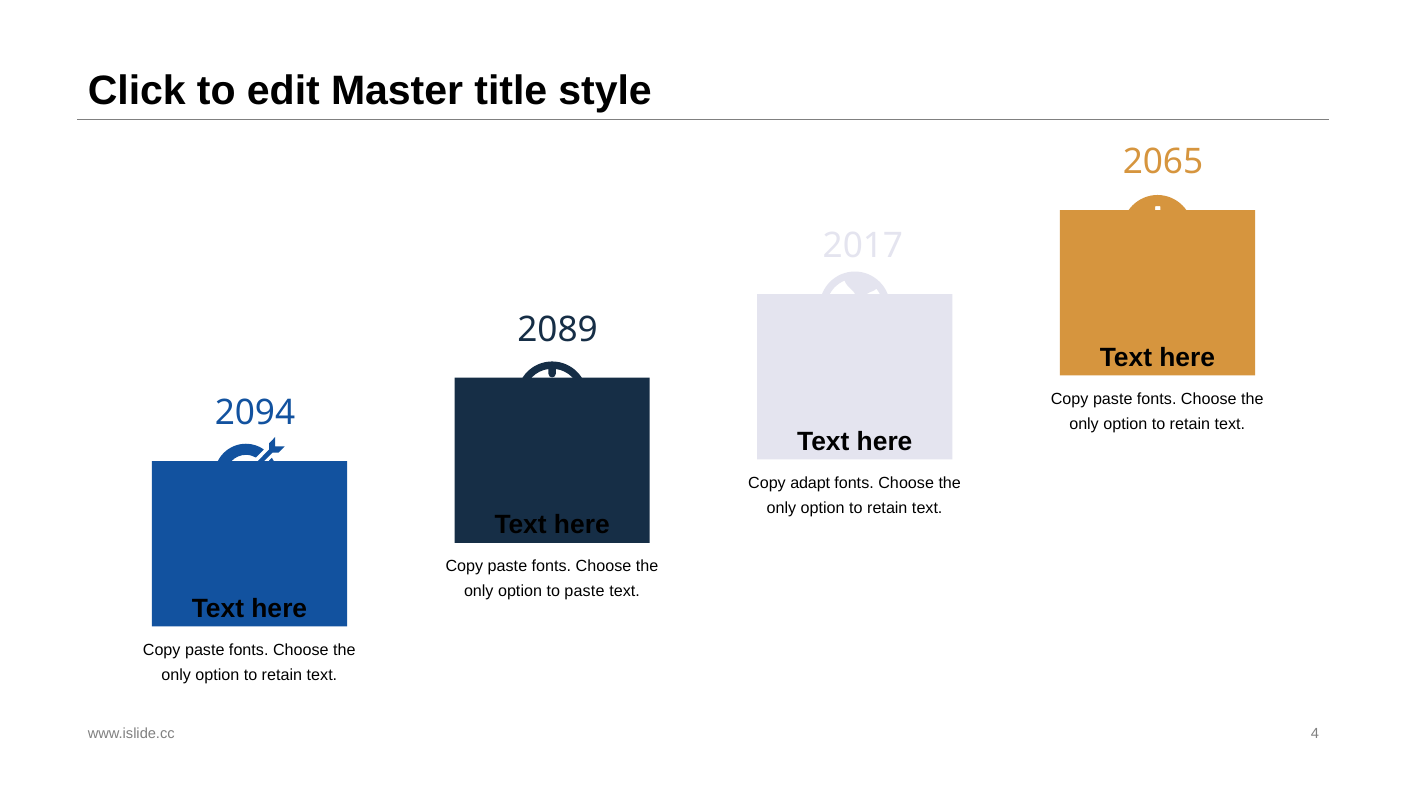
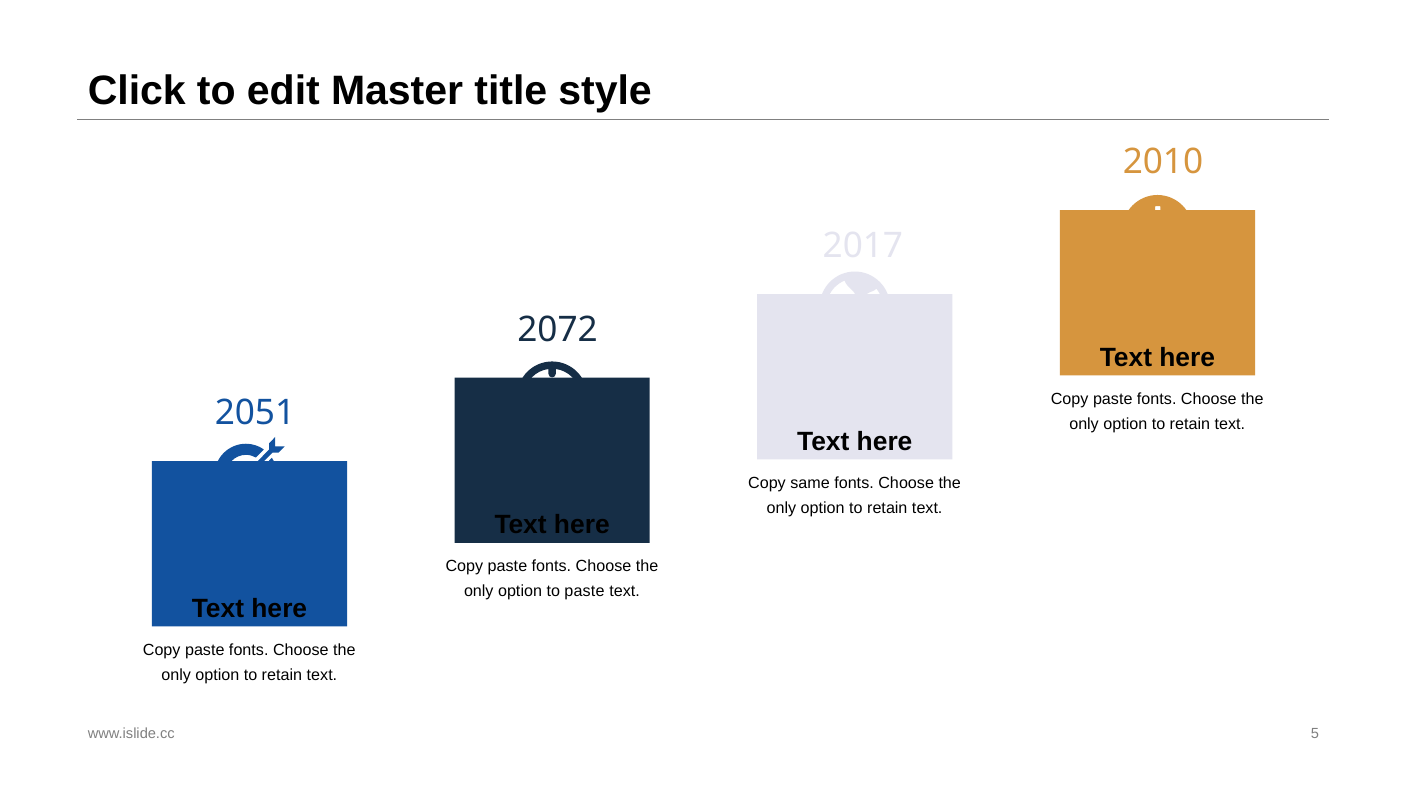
2065: 2065 -> 2010 (1163, 161)
2089: 2089 -> 2072 (558, 329)
2094: 2094 -> 2051 (255, 412)
adapt: adapt -> same (810, 483)
4: 4 -> 5 (1315, 733)
